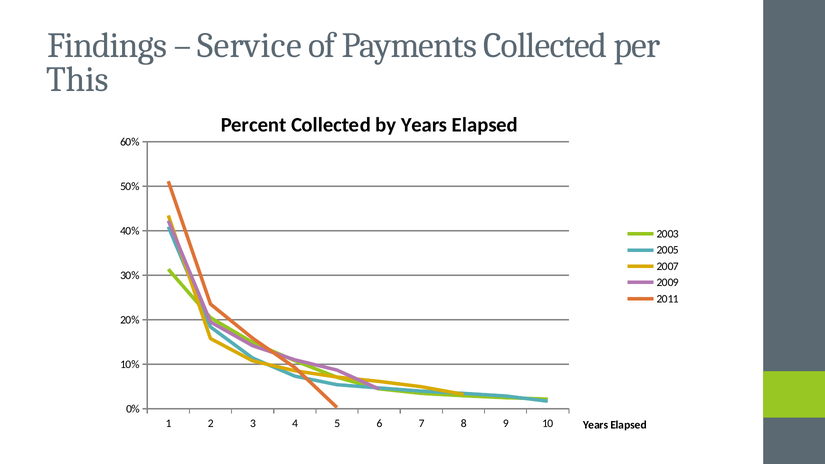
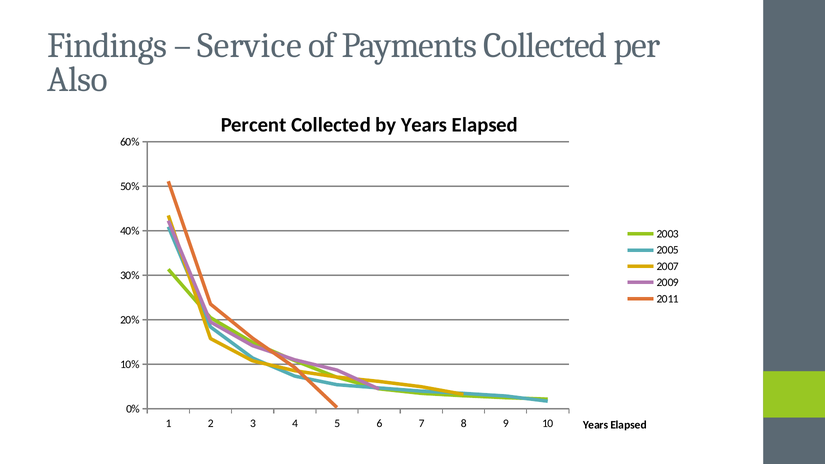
This: This -> Also (78, 80)
